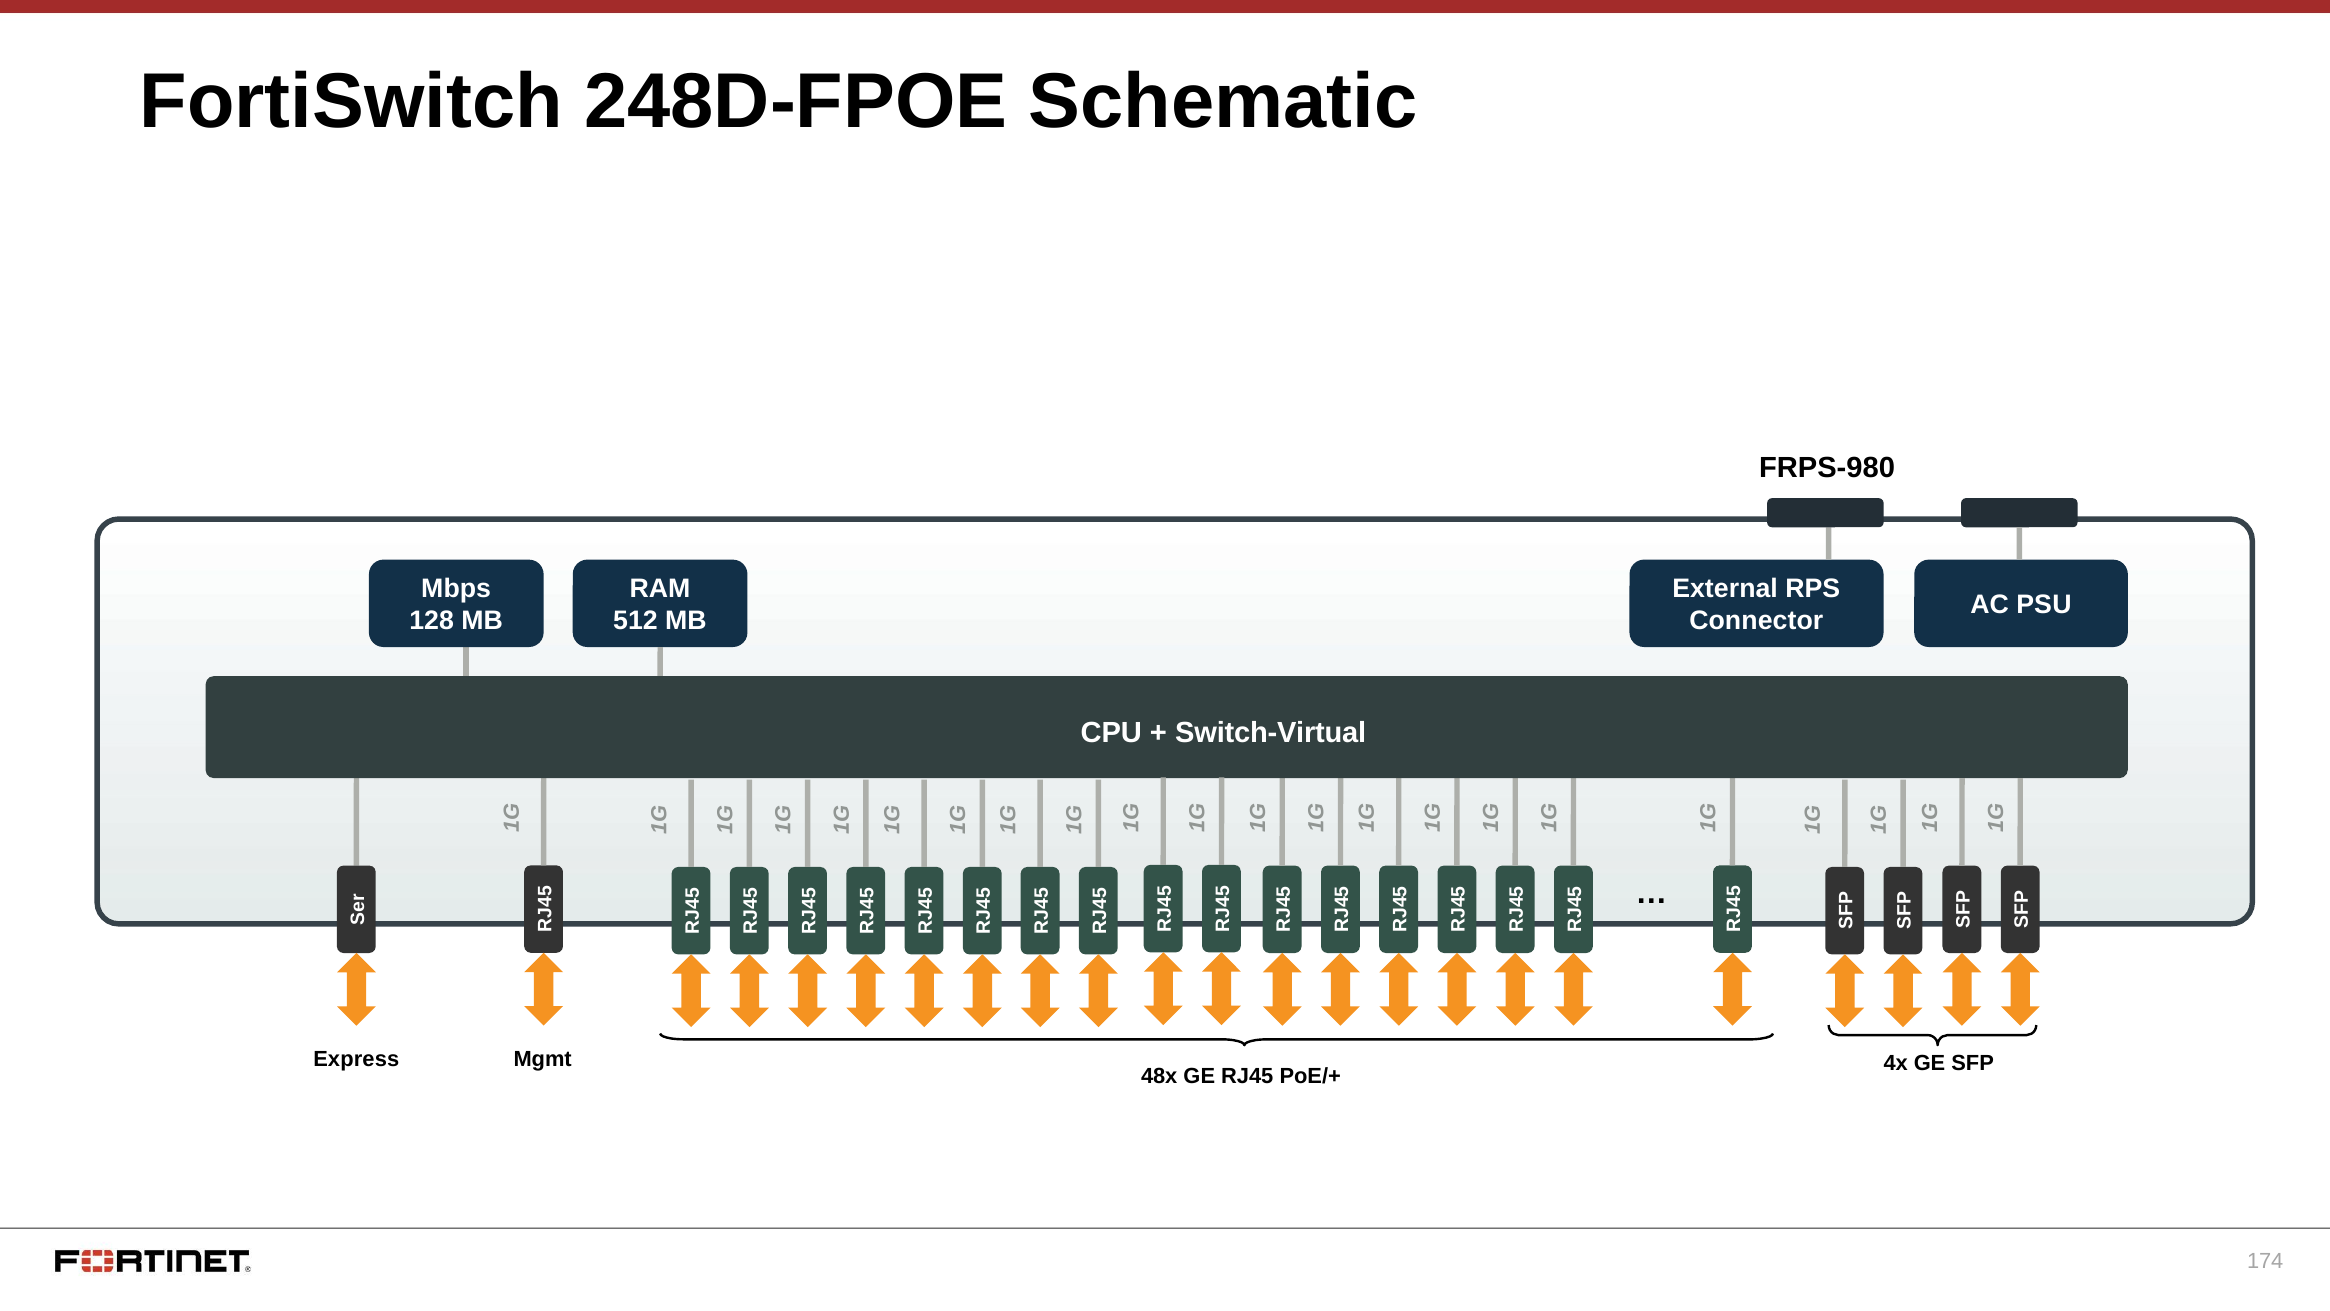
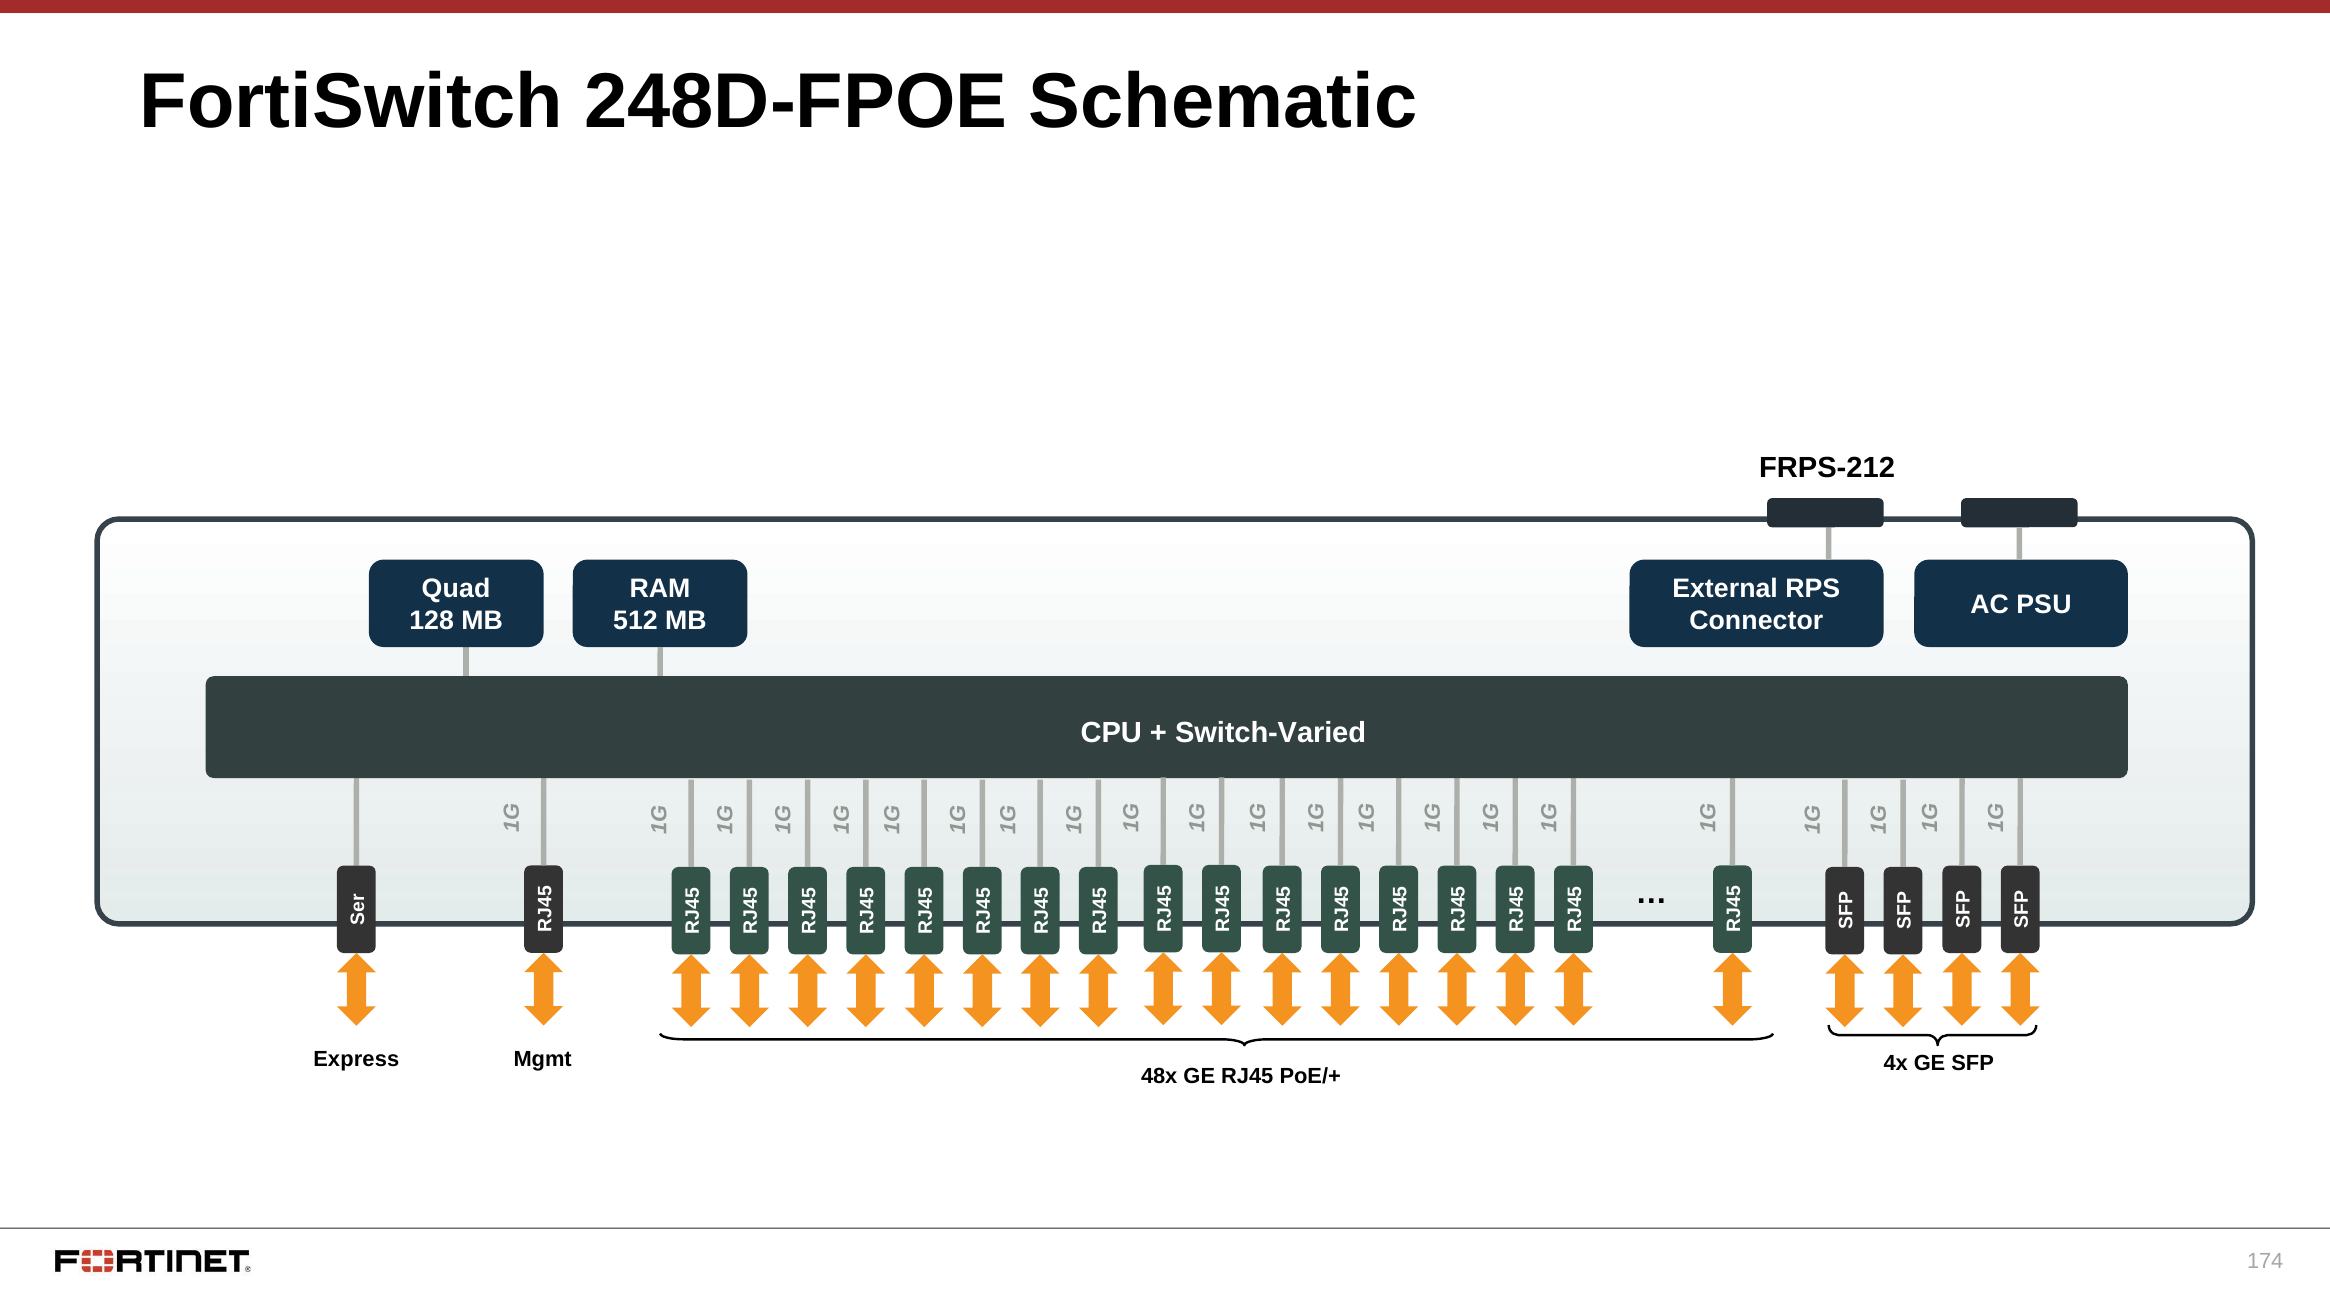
FRPS-980: FRPS-980 -> FRPS-212 (1827, 468)
Mbps: Mbps -> Quad (456, 589)
Switch-Virtual: Switch-Virtual -> Switch-Varied (1271, 732)
